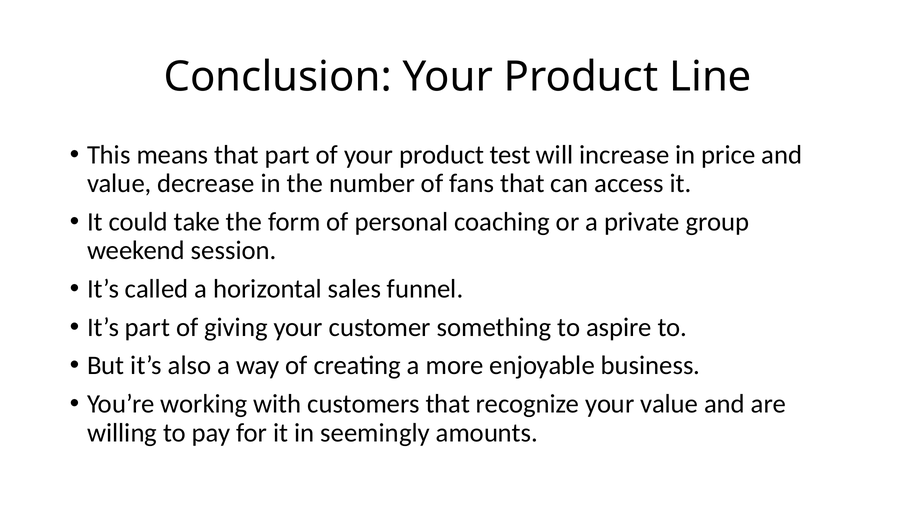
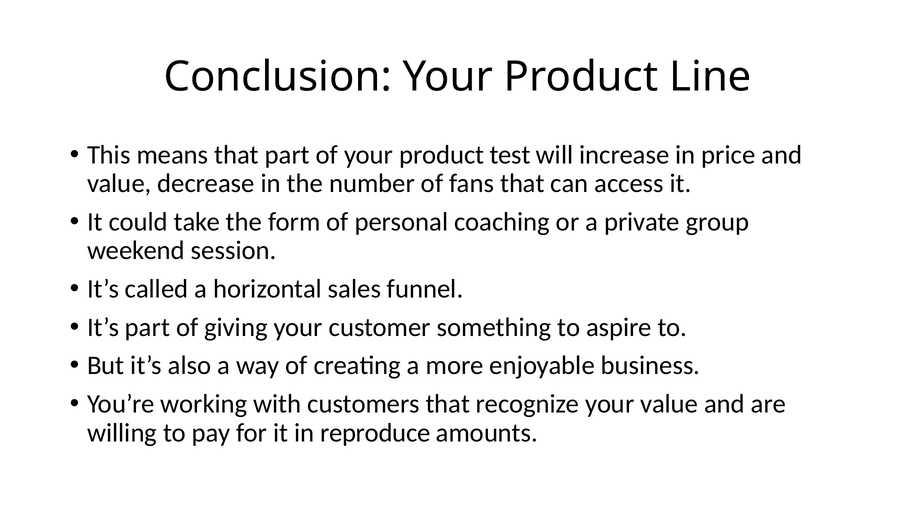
seemingly: seemingly -> reproduce (375, 433)
